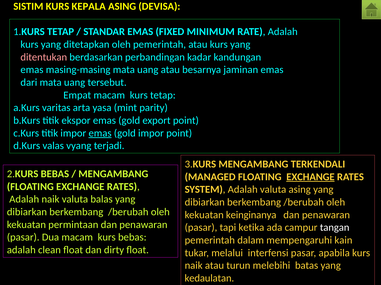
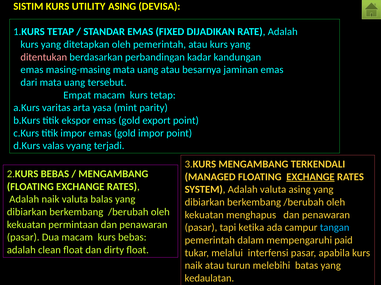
KEPALA: KEPALA -> UTILITY (89, 6)
MINIMUM: MINIMUM -> DIJADIKAN (211, 32)
emas underline: present -> none (100, 133)
keinginanya: keinginanya -> menghapus (251, 215)
tangan colour: white -> light blue (335, 228)
kain: kain -> paid (343, 241)
